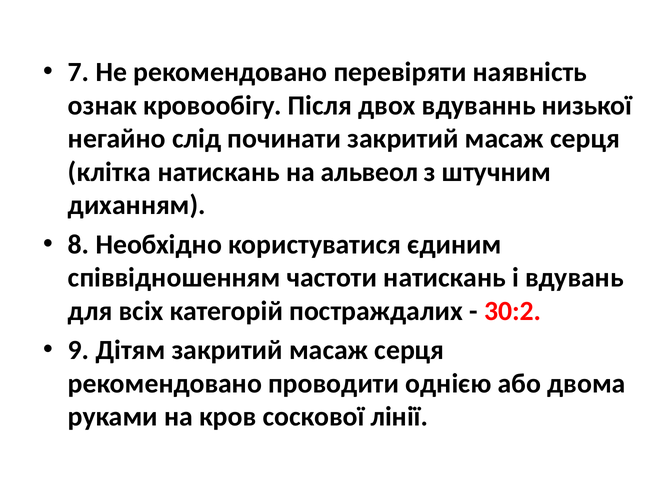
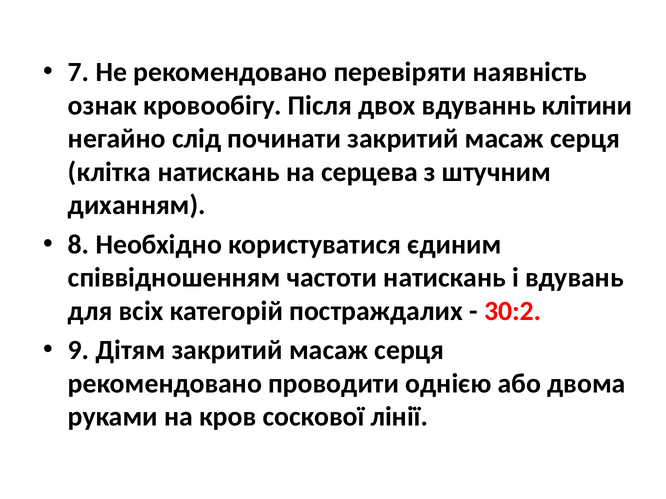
низької: низької -> клітини (587, 106)
альвеол: альвеол -> серцева (370, 172)
